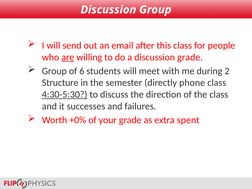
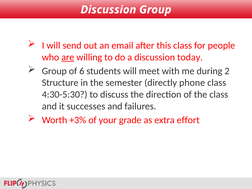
discussion grade: grade -> today (190, 57)
4:30-5:30 underline: present -> none (65, 95)
+0%: +0% -> +3% (78, 120)
spent: spent -> effort (188, 120)
